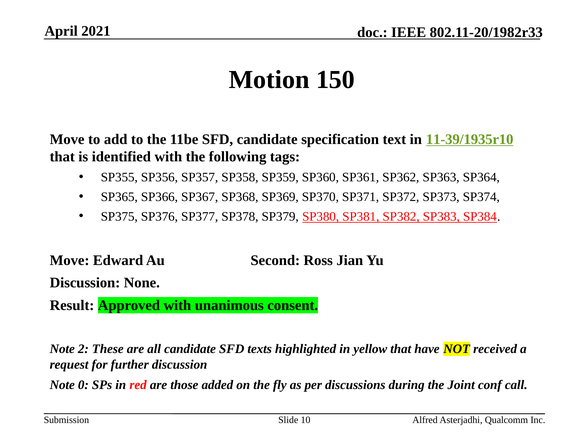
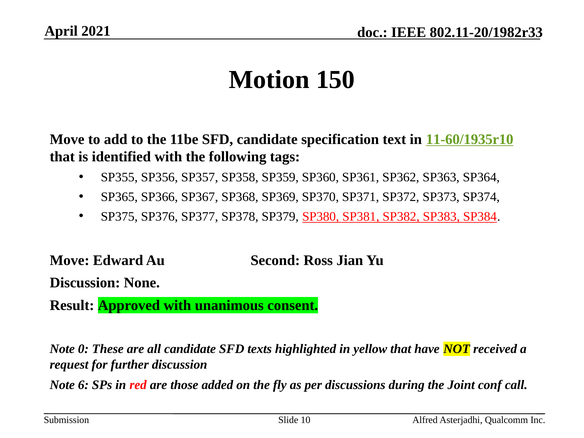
11-39/1935r10: 11-39/1935r10 -> 11-60/1935r10 (470, 139)
2: 2 -> 0 (83, 349)
0: 0 -> 6 (83, 385)
